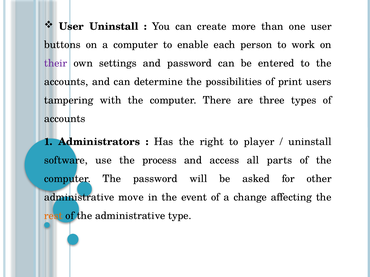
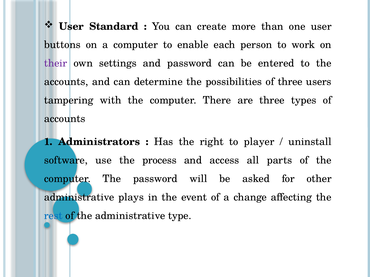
User Uninstall: Uninstall -> Standard (114, 26)
of print: print -> three (290, 82)
move: move -> plays (131, 198)
rest colour: orange -> blue (53, 216)
